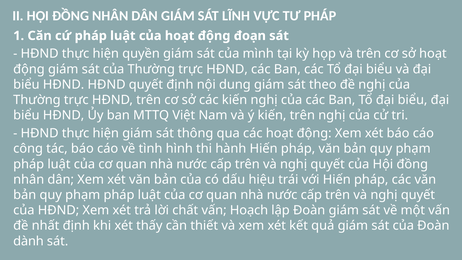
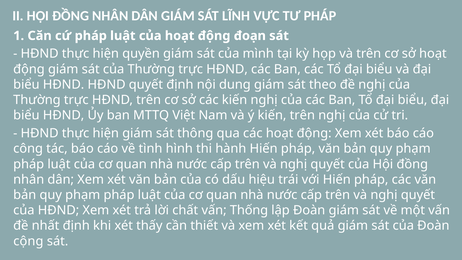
Hoạch: Hoạch -> Thống (249, 210)
dành: dành -> cộng (28, 241)
